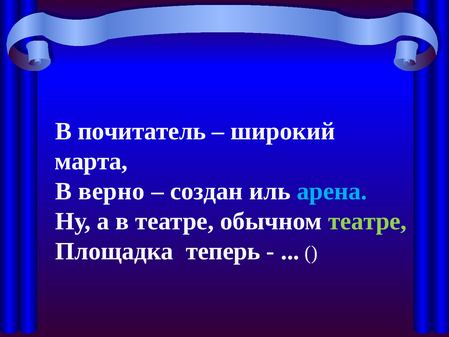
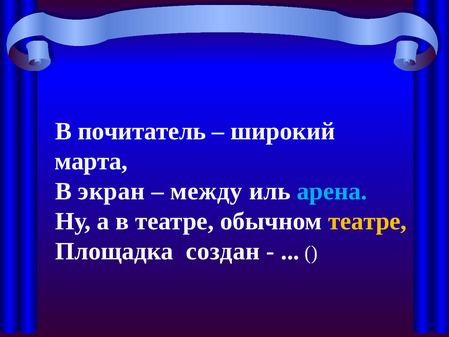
верно: верно -> экран (111, 191)
создан: создан -> между (206, 191)
театре colour: light green -> yellow (367, 221)
теперь: теперь -> создан (223, 251)
